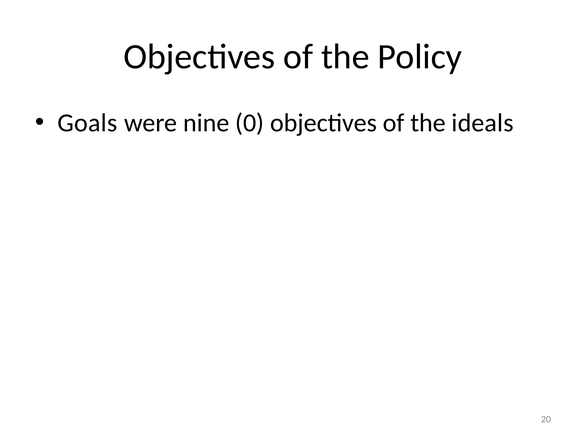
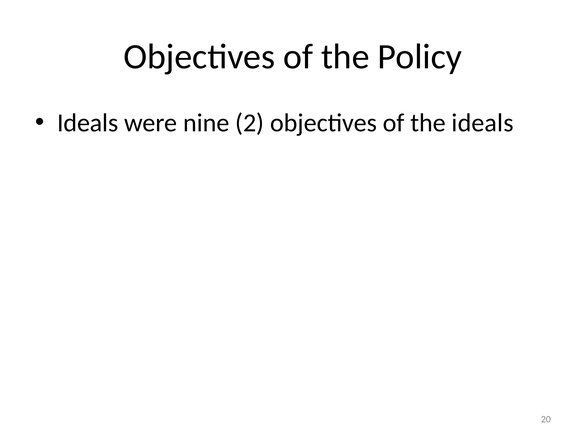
Goals: Goals -> Ideals (88, 123)
0: 0 -> 2 (250, 123)
